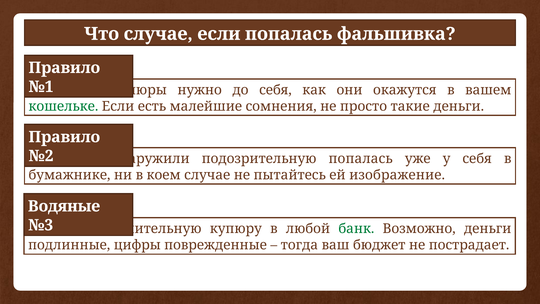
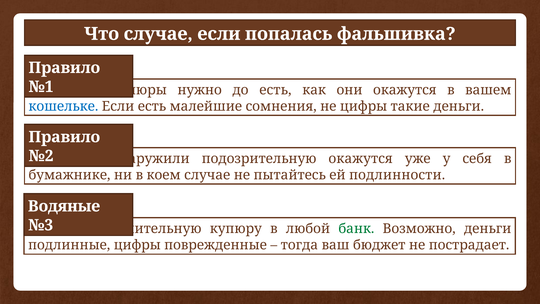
до себя: себя -> есть (275, 90)
кошельке colour: green -> blue (63, 106)
не просто: просто -> цифры (364, 106)
подозрительную попалась: попалась -> окажутся (361, 159)
изображение: изображение -> подлинности (397, 175)
